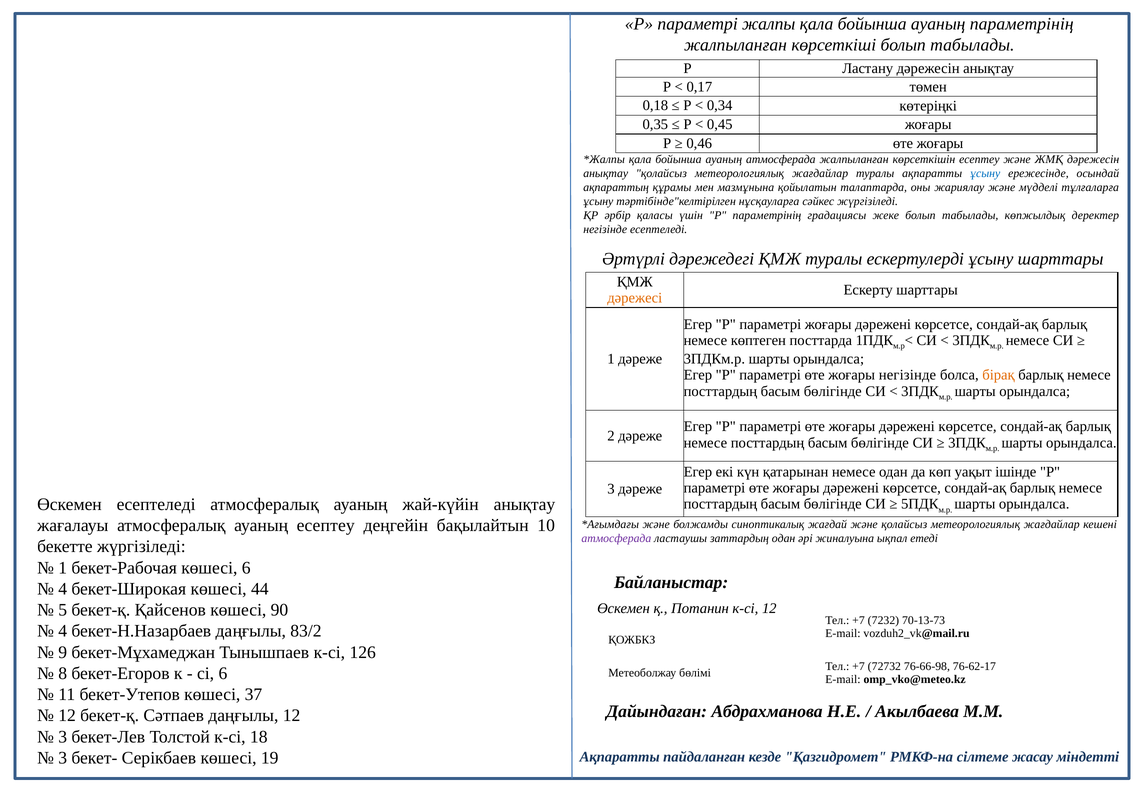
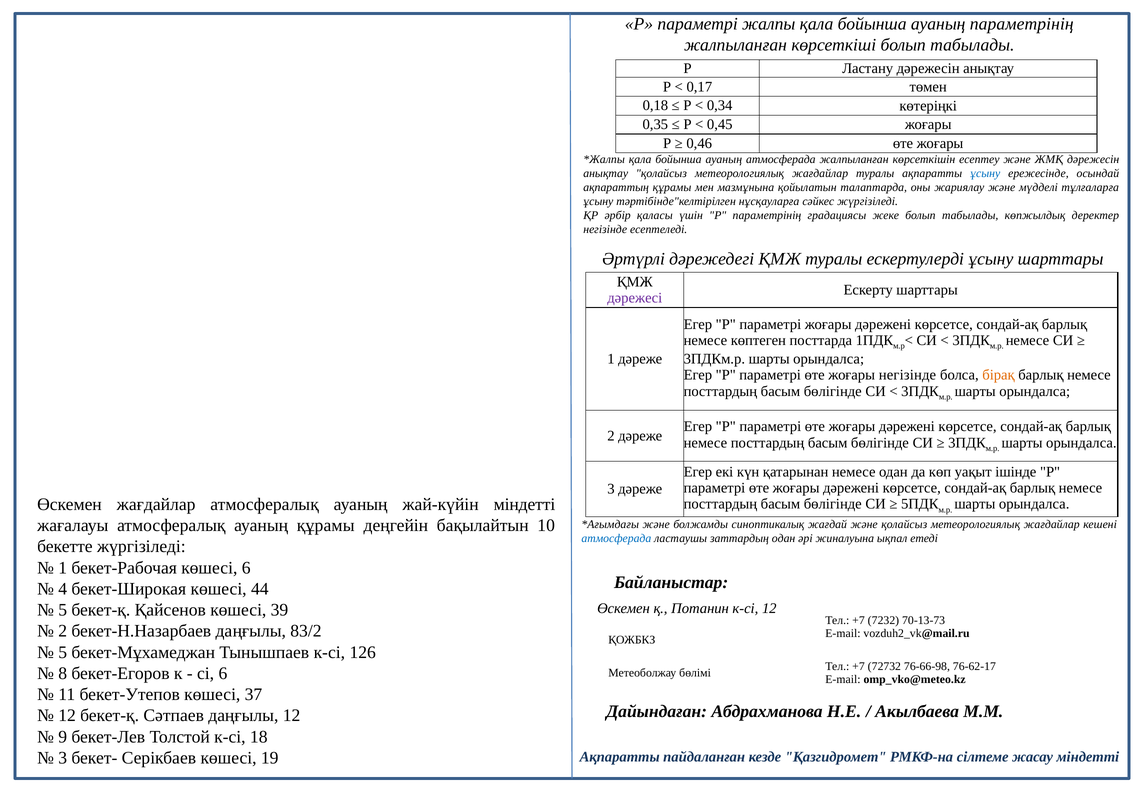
дәрежесі colour: orange -> purple (635, 298)
Өскемен есептеледі: есептеледі -> жағдайлар (156, 504)
жай-күйін анықтау: анықтау -> міндетті (524, 504)
ауаның есептеу: есептеу -> құрамы (326, 526)
атмосферада colour: purple -> blue (616, 538)
90: 90 -> 39 (279, 610)
4: 4 -> 2 (63, 631)
9: 9 -> 5 (63, 652)
3: 3 -> 9 (63, 737)
